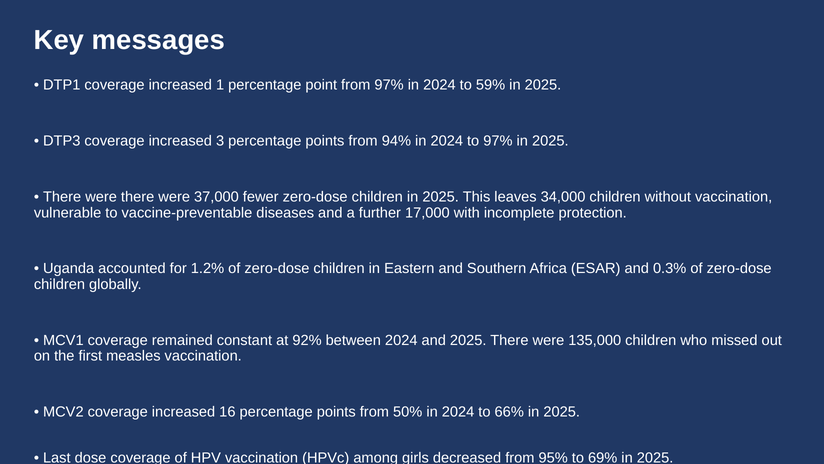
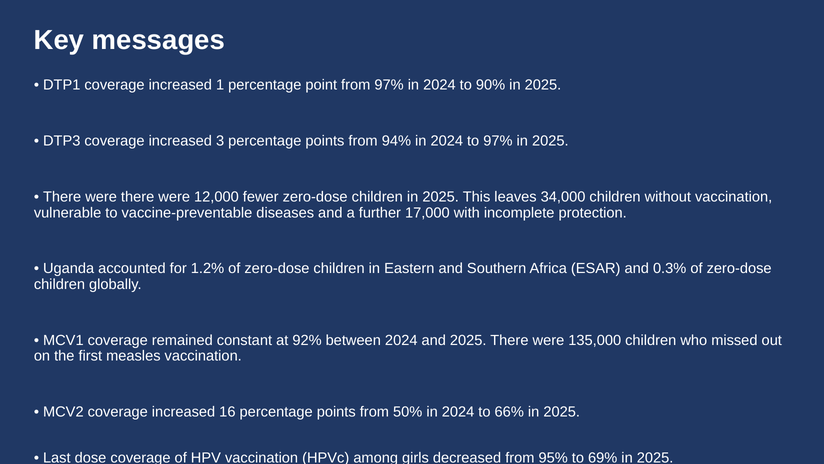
59%: 59% -> 90% (491, 85)
37,000: 37,000 -> 12,000 (216, 197)
